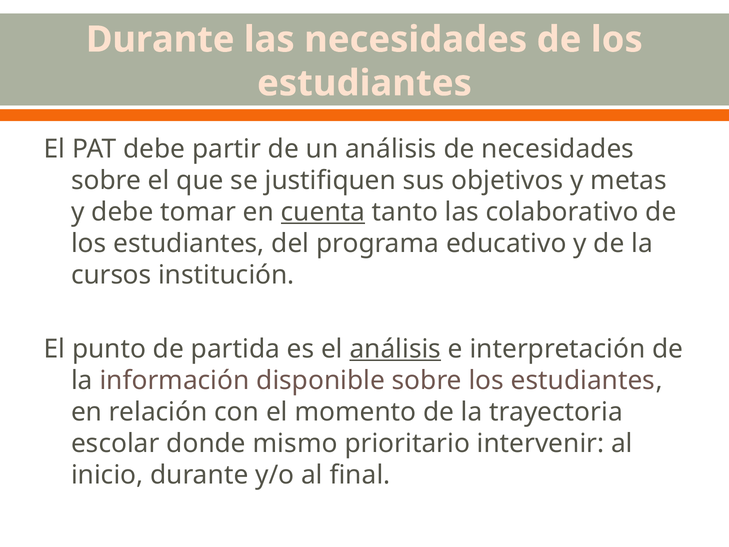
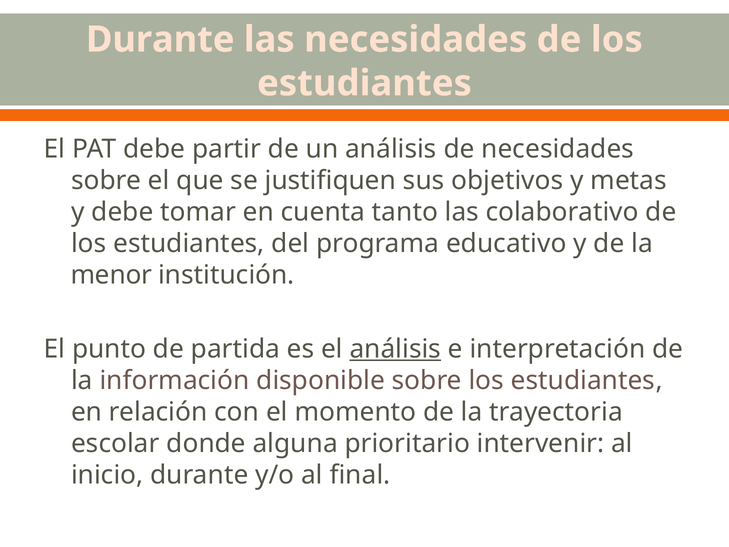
cuenta underline: present -> none (323, 212)
cursos: cursos -> menor (111, 275)
mismo: mismo -> alguna (295, 443)
